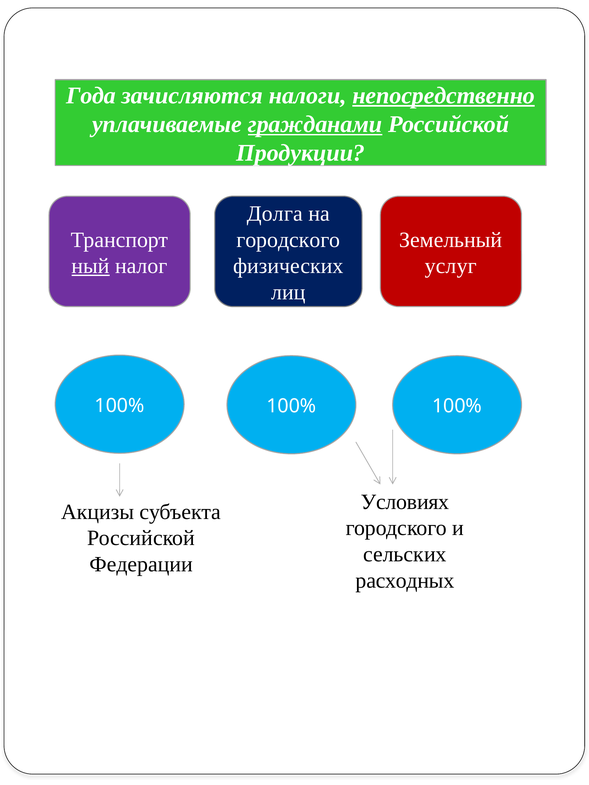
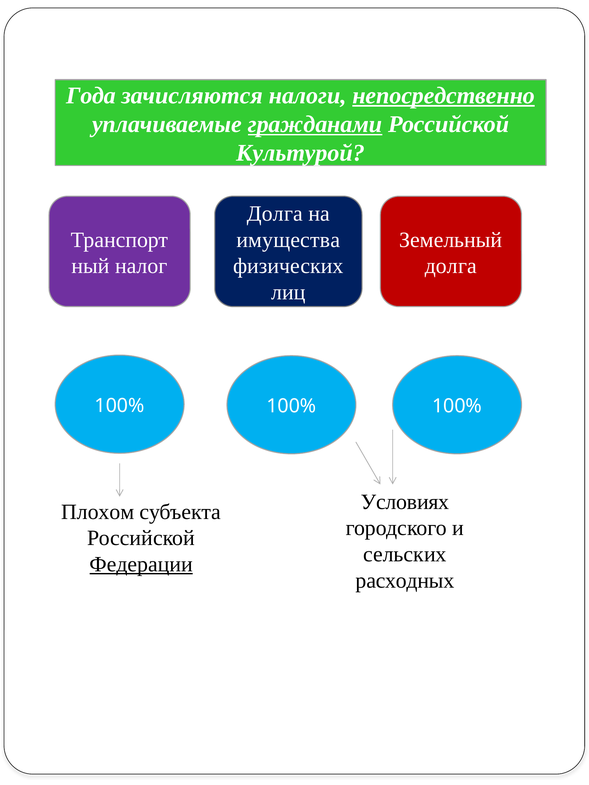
Продукции: Продукции -> Культурой (301, 153)
городского: городского -> имущества (288, 240)
ный underline: present -> none (91, 266)
услуг: услуг -> долга (451, 266)
Акцизы: Акцизы -> Плохом (98, 512)
Федерации underline: none -> present (141, 565)
